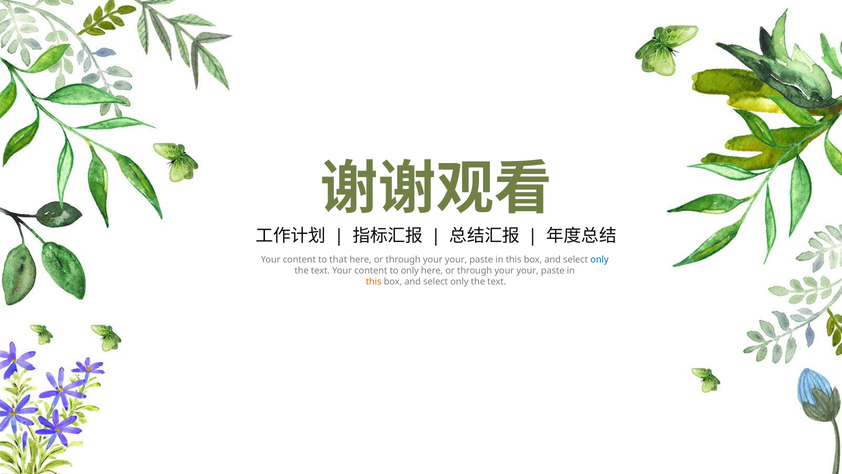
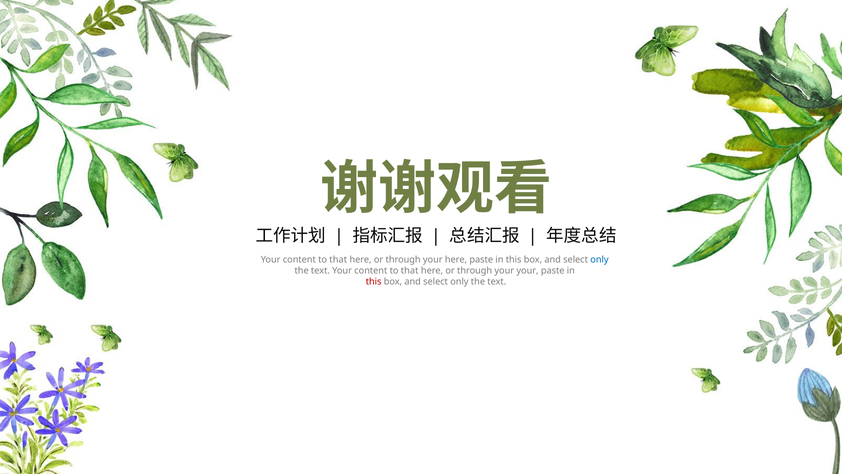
your: your -> here (456, 260)
only: only -> that (410, 271)
this colour: orange -> red (374, 282)
